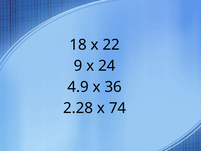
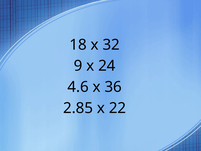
22: 22 -> 32 (111, 45)
4.9: 4.9 -> 4.6 (78, 87)
2.28: 2.28 -> 2.85 (78, 108)
74: 74 -> 22 (117, 108)
